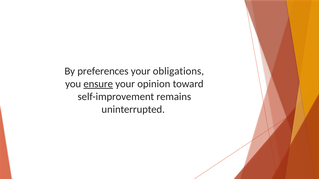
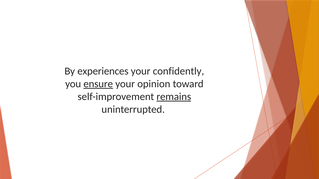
preferences: preferences -> experiences (103, 71)
obligations: obligations -> confidently (178, 71)
remains underline: none -> present (174, 97)
